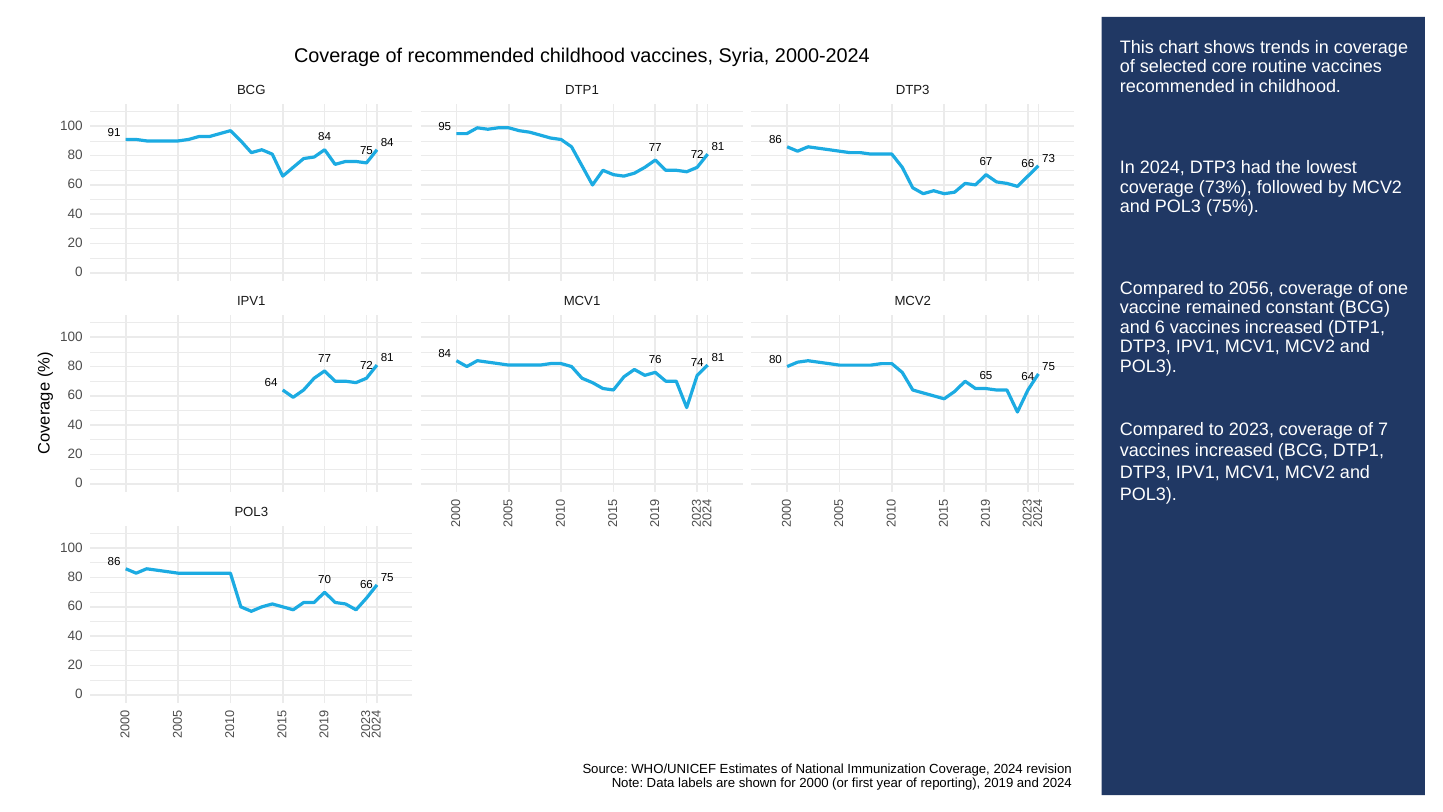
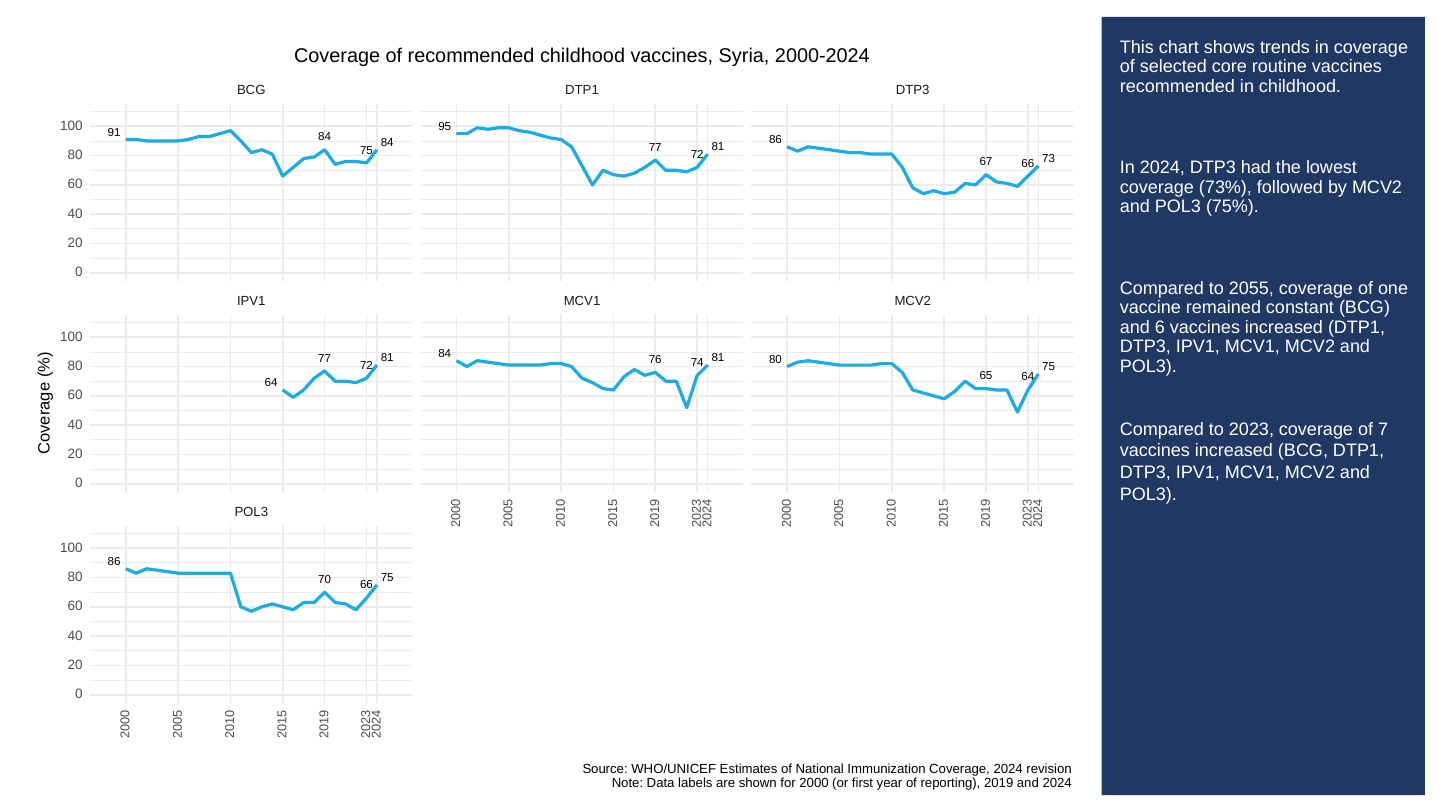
2056: 2056 -> 2055 (1251, 288)
